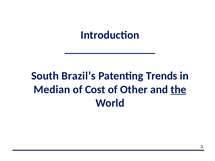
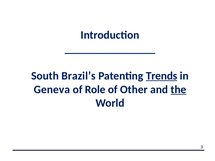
Trends underline: none -> present (162, 76)
Median: Median -> Geneva (52, 90)
Cost: Cost -> Role (95, 90)
